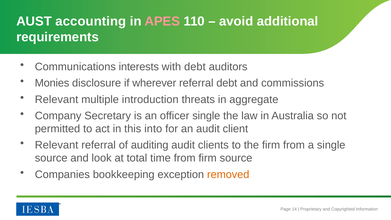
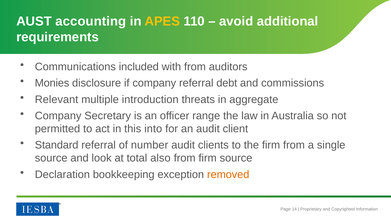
APES colour: pink -> yellow (162, 21)
interests: interests -> included (139, 67)
with debt: debt -> from (195, 67)
if wherever: wherever -> company (154, 83)
officer single: single -> range (206, 116)
Relevant: Relevant -> Standard (57, 145)
auditing: auditing -> number (150, 145)
time: time -> also (160, 158)
Companies: Companies -> Declaration (62, 174)
